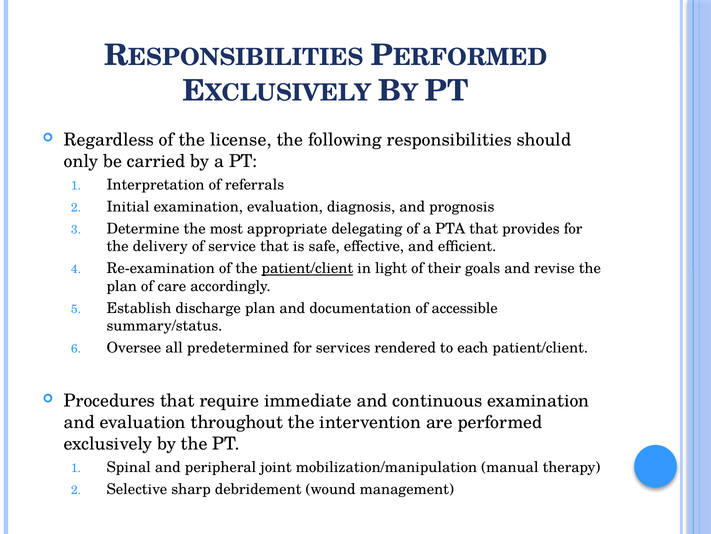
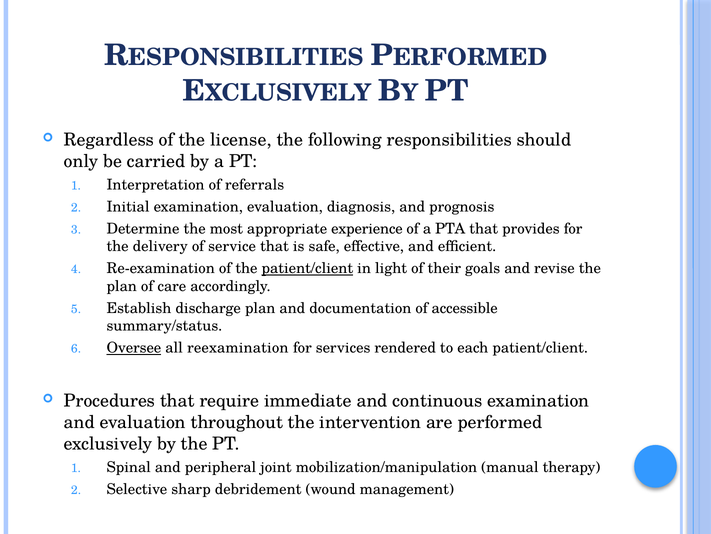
delegating: delegating -> experience (367, 228)
Oversee underline: none -> present (134, 348)
predetermined: predetermined -> reexamination (238, 348)
